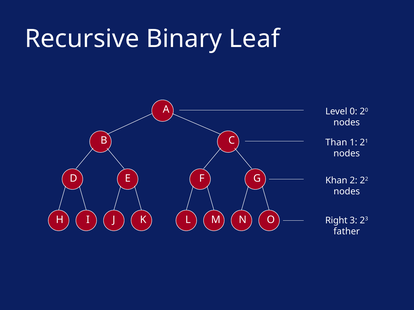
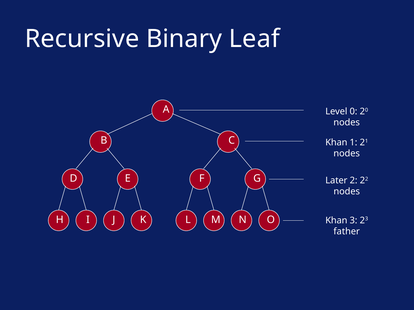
Than: Than -> Khan (336, 143)
Khan: Khan -> Later (336, 181)
Right: Right -> Khan (336, 221)
